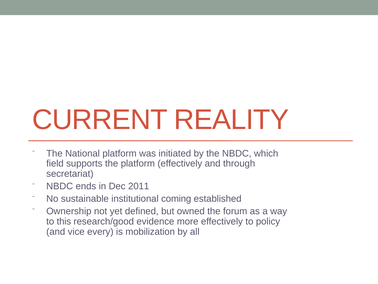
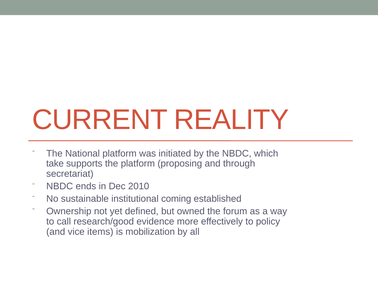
field: field -> take (55, 163)
platform effectively: effectively -> proposing (180, 163)
2011: 2011 -> 2010 (139, 186)
this: this -> call (64, 221)
every: every -> items (100, 231)
